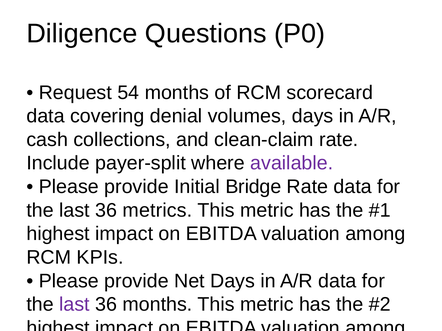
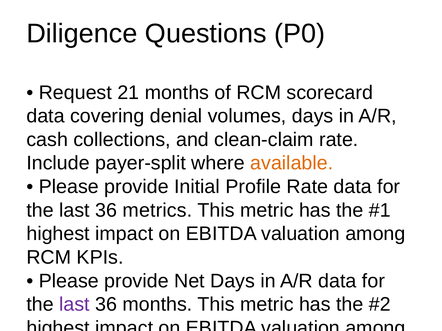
54: 54 -> 21 (128, 93)
available colour: purple -> orange (292, 163)
Bridge: Bridge -> Profile (253, 187)
